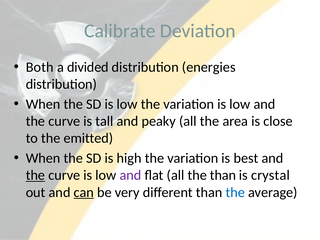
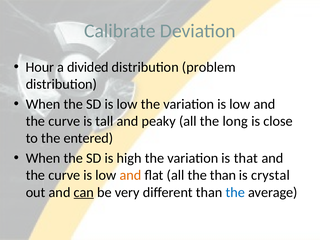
Both: Both -> Hour (40, 67)
energies: energies -> problem (209, 67)
area: area -> long (235, 121)
emitted: emitted -> entered (88, 138)
best: best -> that (246, 158)
the underline: present -> none (35, 175)
and colour: purple -> orange (130, 175)
